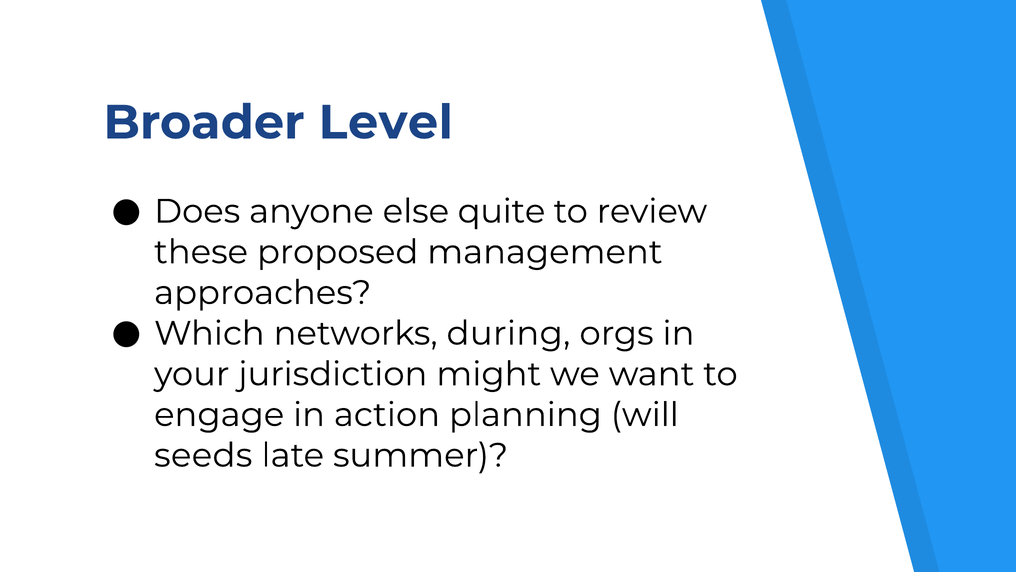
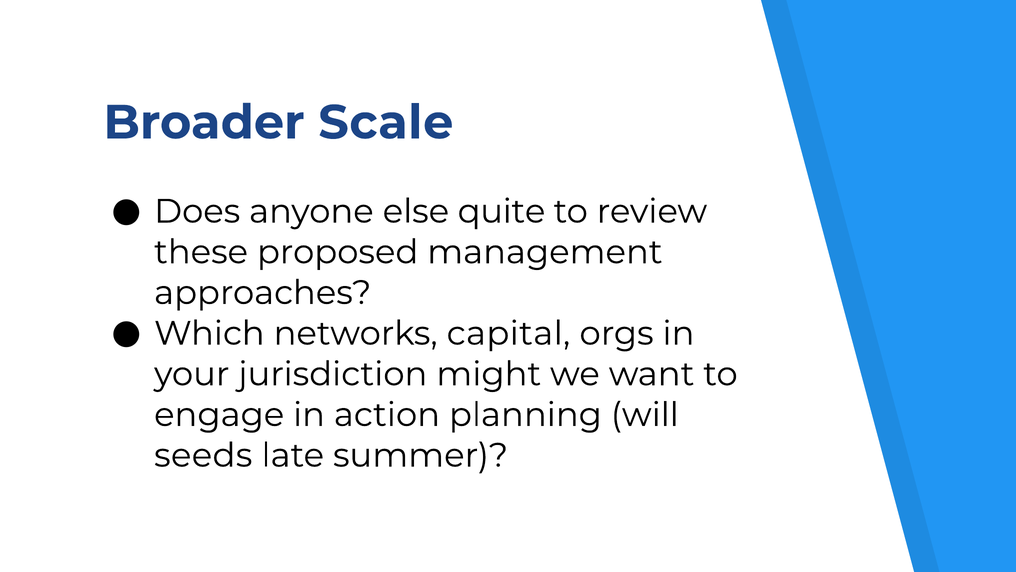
Level: Level -> Scale (386, 122)
during: during -> capital (508, 333)
